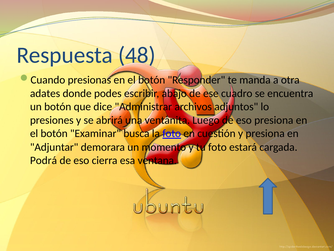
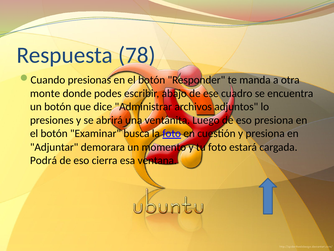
48: 48 -> 78 (137, 55)
adates: adates -> monte (45, 93)
